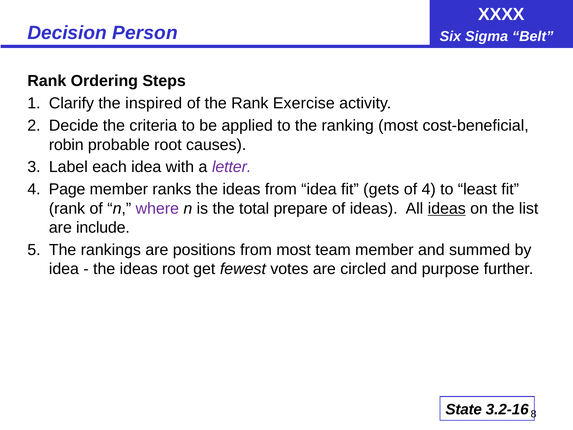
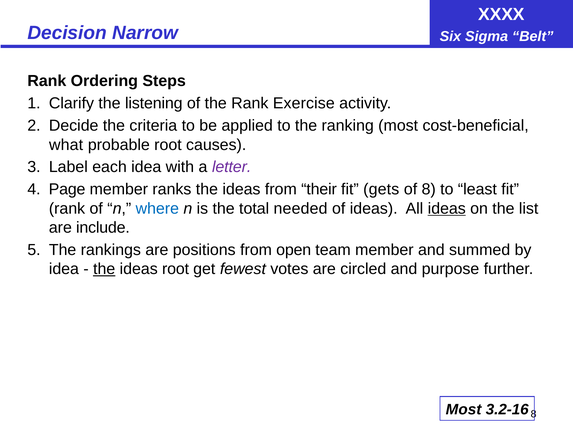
Person: Person -> Narrow (145, 33)
inspired: inspired -> listening (154, 103)
robin: robin -> what (66, 145)
from idea: idea -> their (319, 189)
of 4: 4 -> 8 (429, 189)
where colour: purple -> blue (157, 208)
prepare: prepare -> needed (301, 208)
from most: most -> open (294, 250)
the underline: none -> present (104, 269)
State: State -> Most (464, 409)
